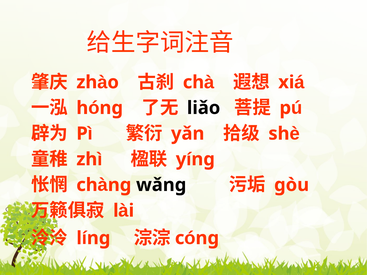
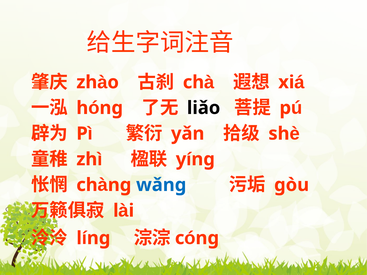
wǎng colour: black -> blue (161, 185)
